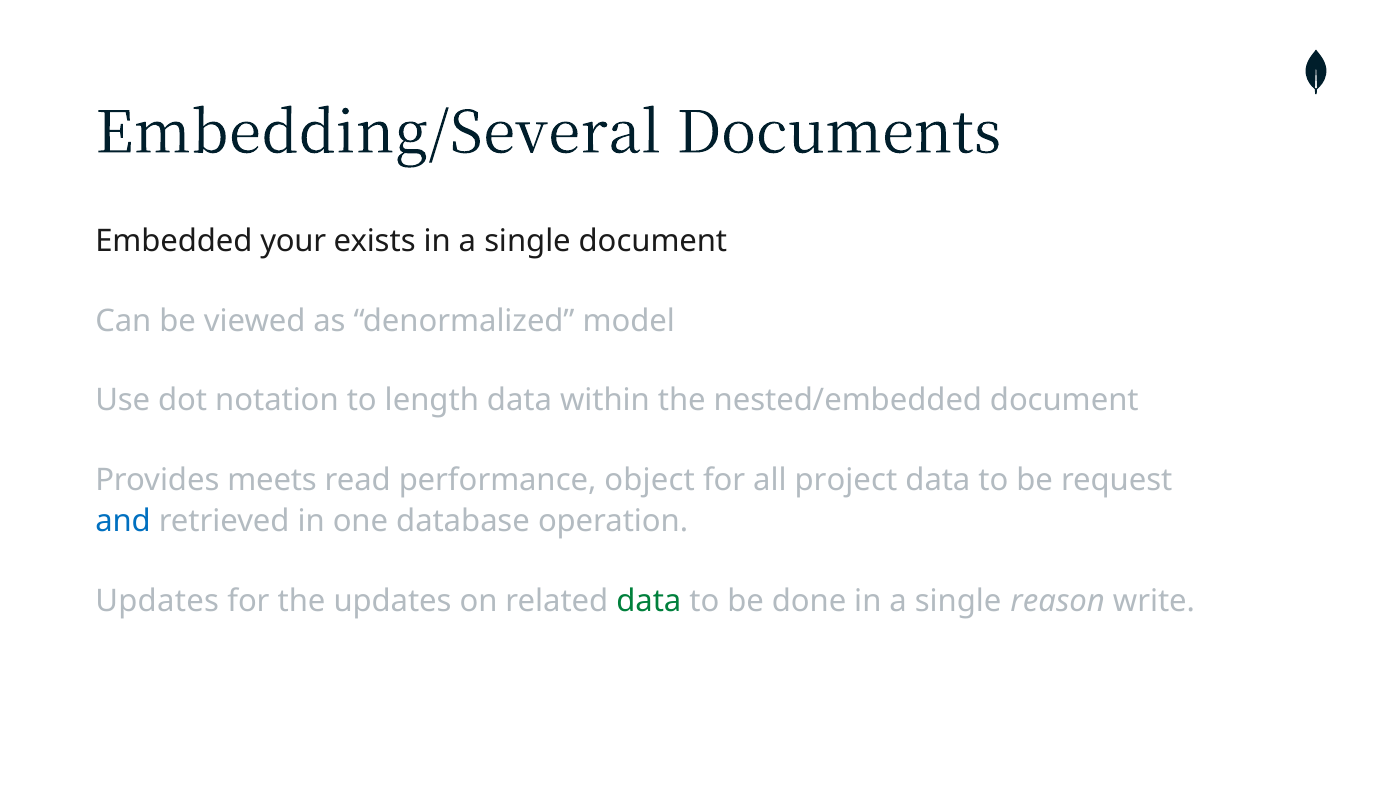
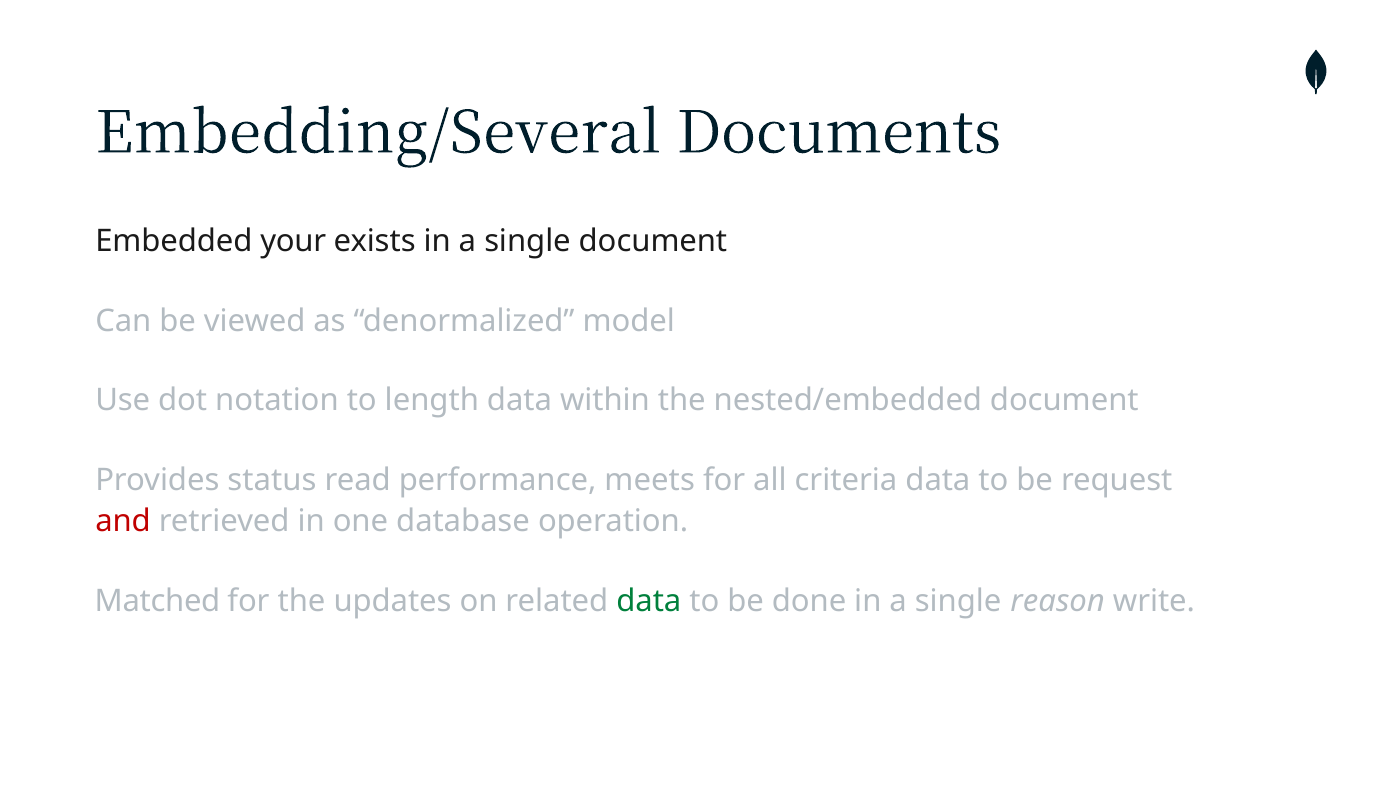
meets: meets -> status (272, 481)
object: object -> meets (650, 481)
project: project -> criteria (846, 481)
and colour: blue -> red (123, 522)
Updates: Updates -> Matched (158, 601)
